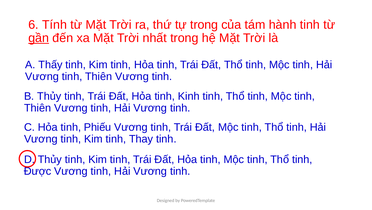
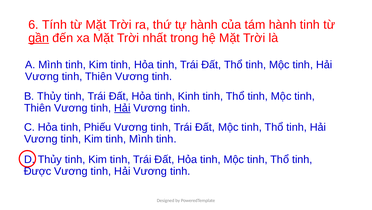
tự trong: trong -> hành (204, 25)
A Thấy: Thấy -> Mình (50, 65)
Hải underline: none -> present (122, 108)
tinh Thay: Thay -> Mình (141, 138)
